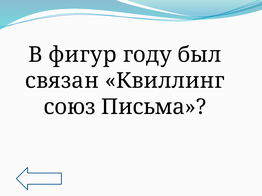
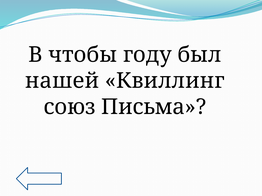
фигур: фигур -> чтобы (83, 55)
связан: связан -> нашей (62, 81)
